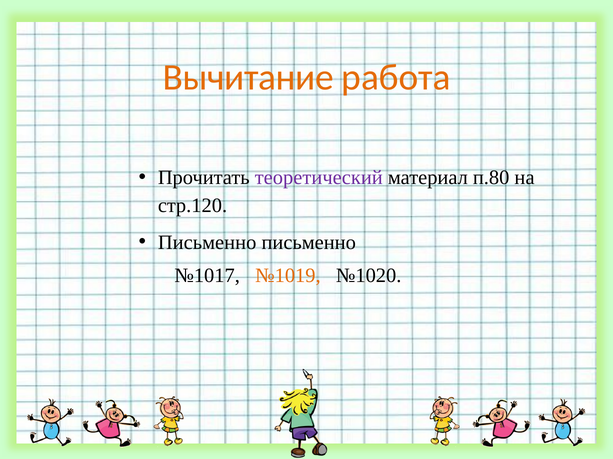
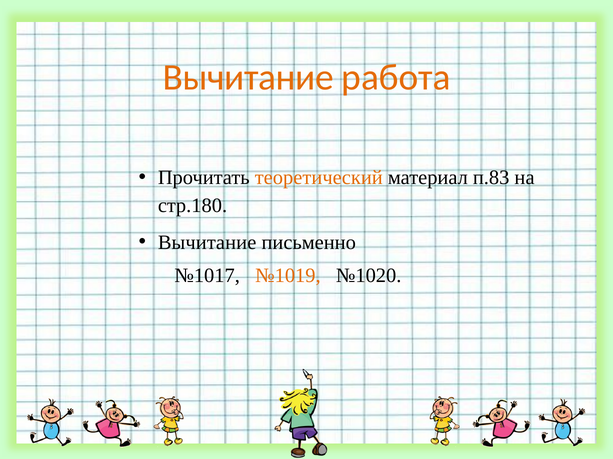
теоретический colour: purple -> orange (319, 178)
п.80: п.80 -> п.83 (491, 178)
стр.120: стр.120 -> стр.180 (193, 206)
Письменно: Письменно -> Вычитание (207, 243)
